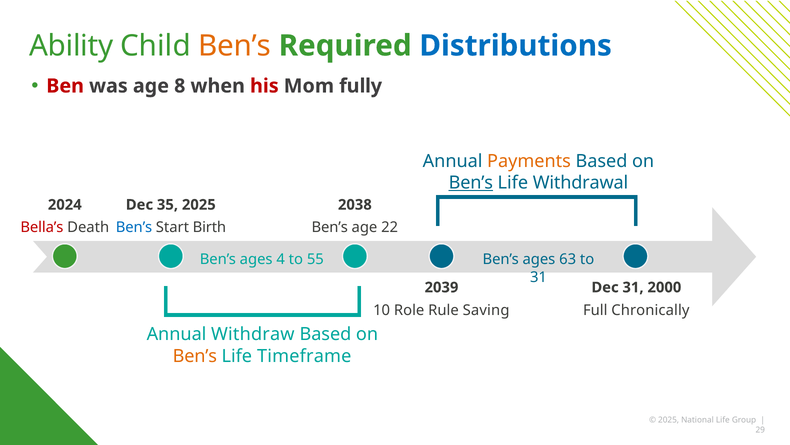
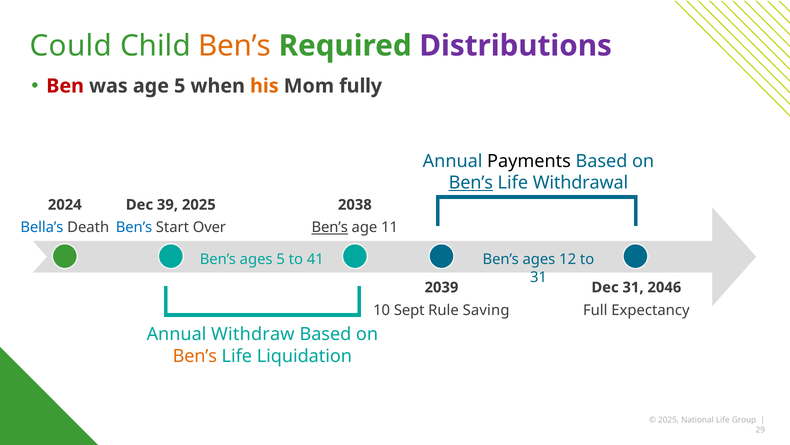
Ability: Ability -> Could (71, 46)
Distributions colour: blue -> purple (516, 46)
age 8: 8 -> 5 (180, 86)
his colour: red -> orange (264, 86)
Payments colour: orange -> black (529, 161)
35: 35 -> 39 (167, 204)
Bella’s colour: red -> blue (42, 227)
Birth: Birth -> Over (209, 227)
Ben’s underline: none -> present (330, 227)
22: 22 -> 11 (390, 227)
ages 4: 4 -> 5 (281, 259)
55: 55 -> 41 (315, 259)
63: 63 -> 12 (568, 259)
2000: 2000 -> 2046 (664, 287)
Role: Role -> Sept (409, 310)
Chronically: Chronically -> Expectancy (650, 310)
Timeframe: Timeframe -> Liquidation (304, 356)
